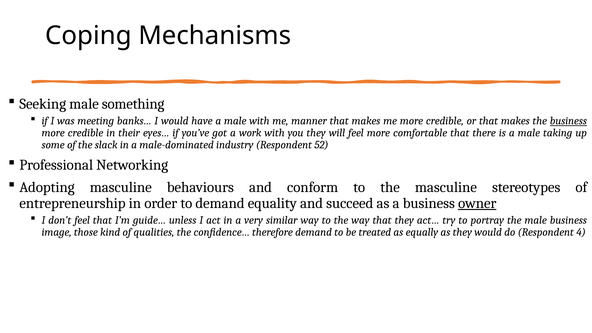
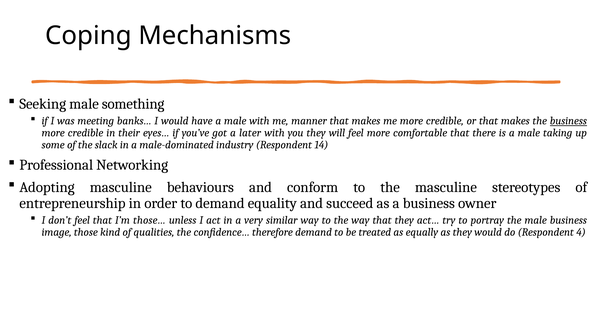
work: work -> later (250, 133)
52: 52 -> 14 (321, 145)
owner underline: present -> none (477, 203)
guide…: guide… -> those… (149, 220)
